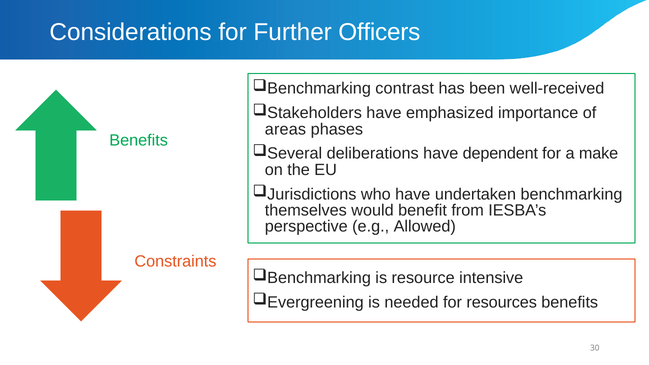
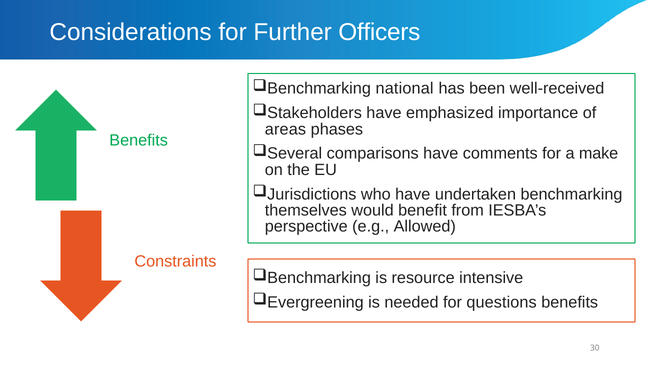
contrast: contrast -> national (405, 89)
deliberations: deliberations -> comparisons (373, 154)
dependent: dependent -> comments (500, 154)
resources: resources -> questions (502, 302)
